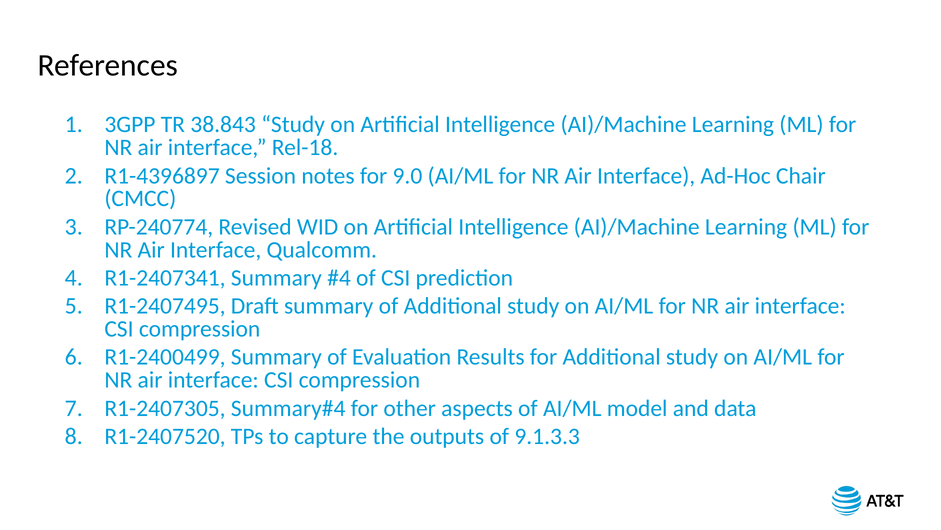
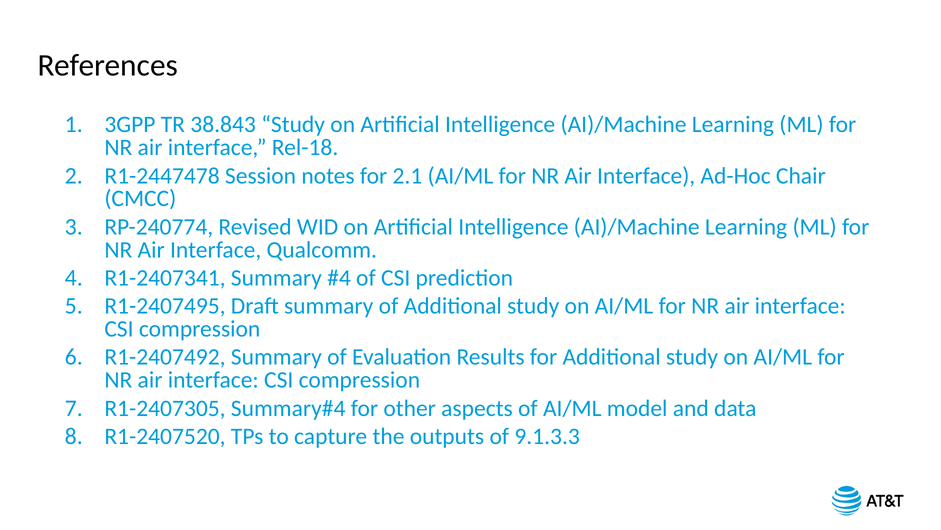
R1-4396897: R1-4396897 -> R1-2447478 (162, 176)
9.0: 9.0 -> 2.1 (407, 176)
R1-2400499: R1-2400499 -> R1-2407492 (165, 357)
